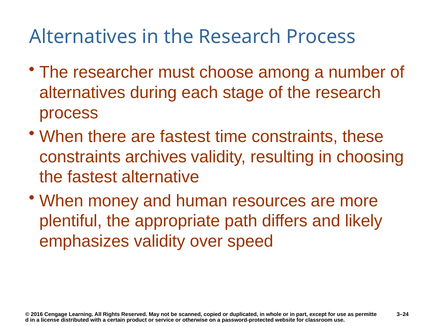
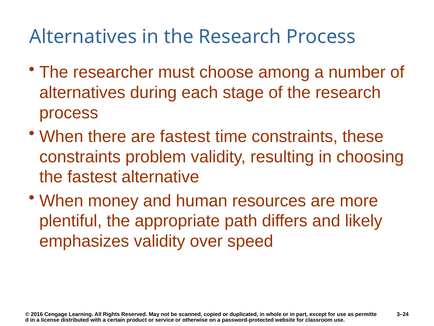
archives: archives -> problem (156, 157)
